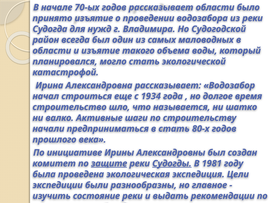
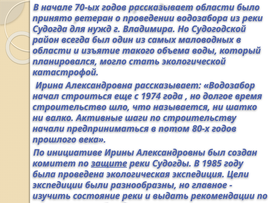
принято изъятие: изъятие -> ветеран (94, 18)
1934: 1934 -> 1974 (151, 96)
в стать: стать -> потом (174, 129)
Судогды underline: present -> none (172, 164)
1981: 1981 -> 1985 (212, 164)
